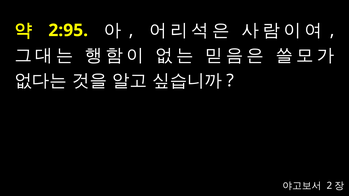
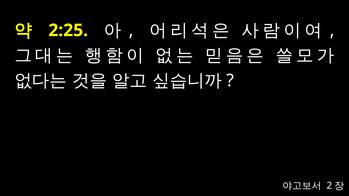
2:95: 2:95 -> 2:25 (68, 30)
